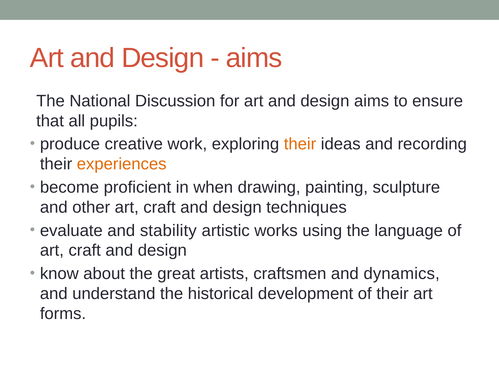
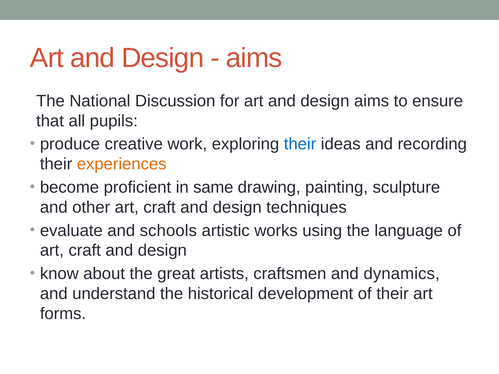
their colour: orange -> blue (300, 144)
when: when -> same (213, 187)
stability: stability -> schools (168, 231)
